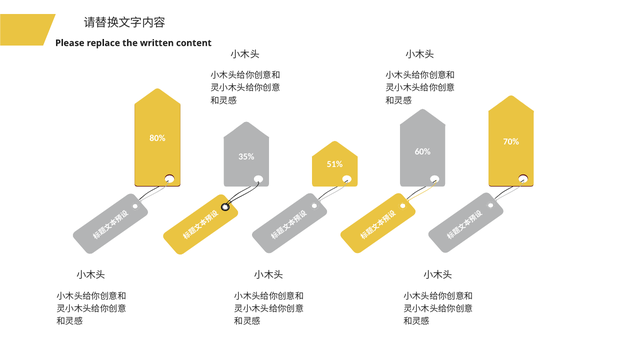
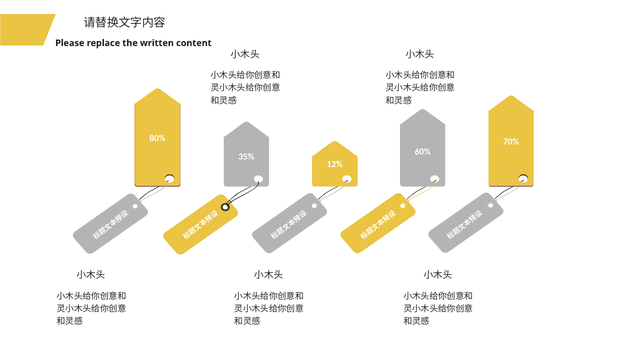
51%: 51% -> 12% (335, 164)
